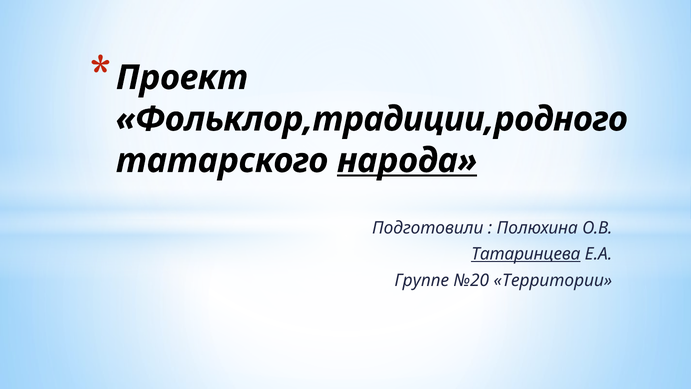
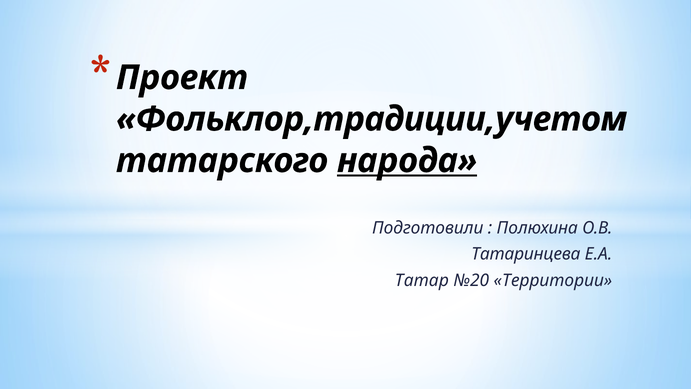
Фольклор,традиции,родного: Фольклор,традиции,родного -> Фольклор,традиции,учетом (372, 119)
Татаринцева underline: present -> none (526, 254)
Группе: Группе -> Татар (422, 280)
